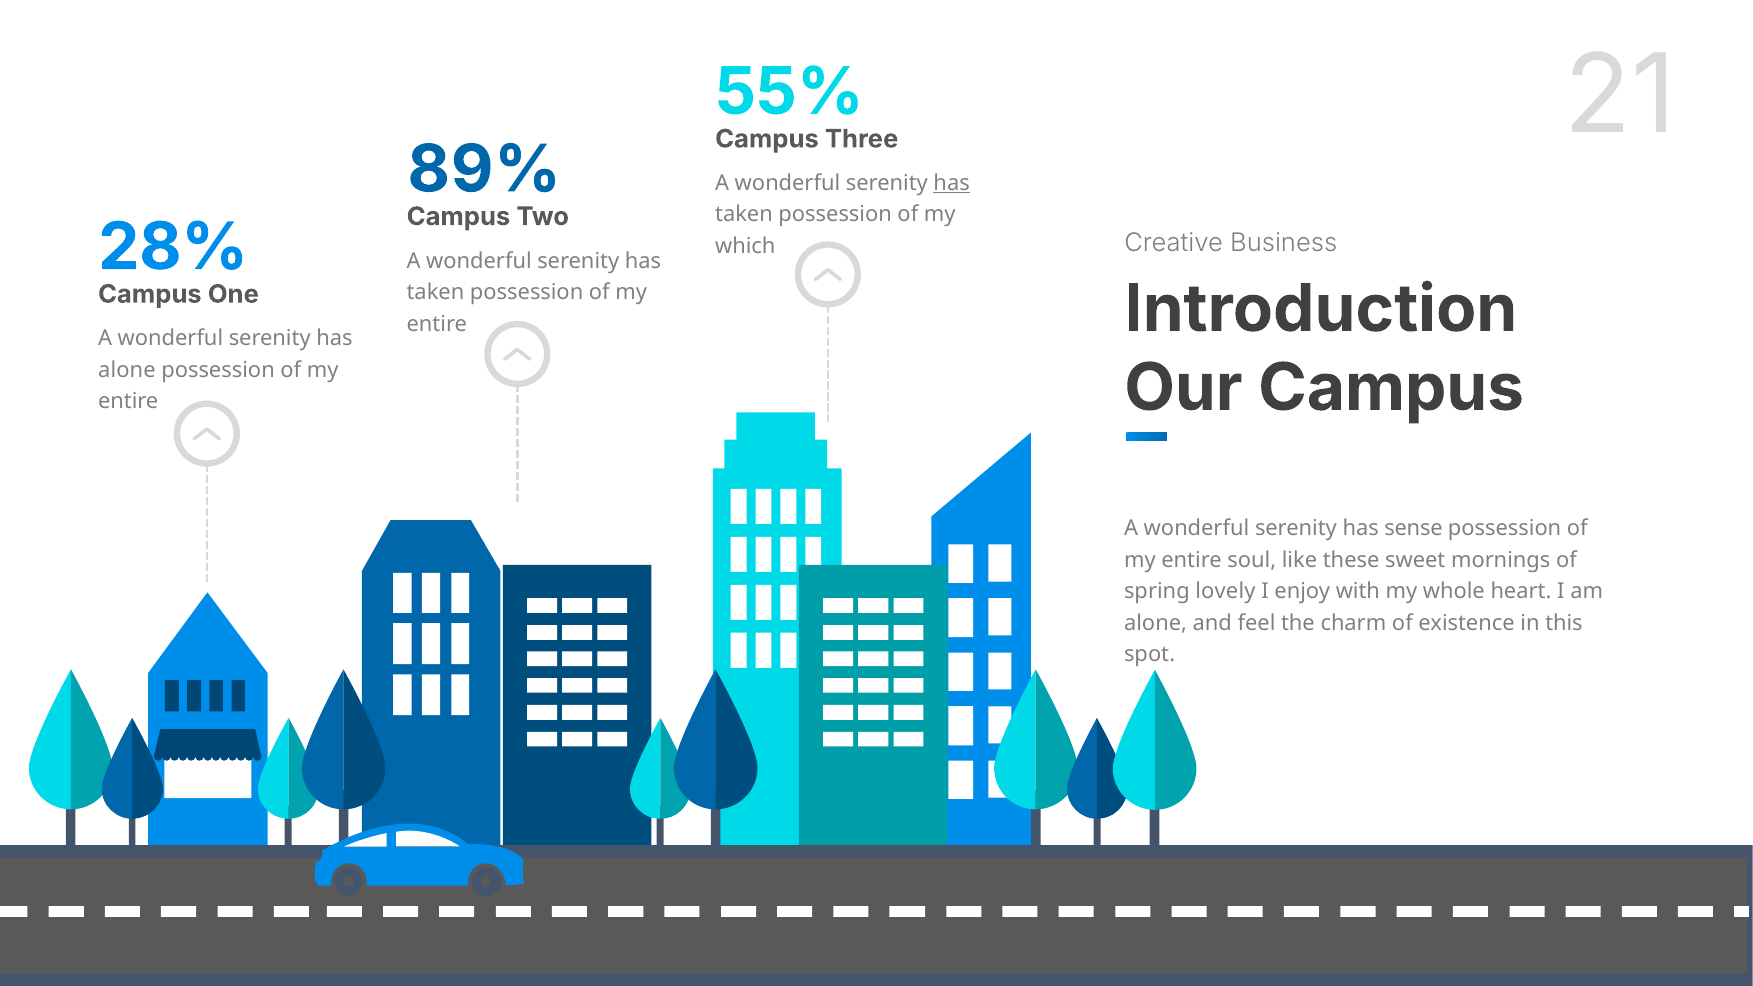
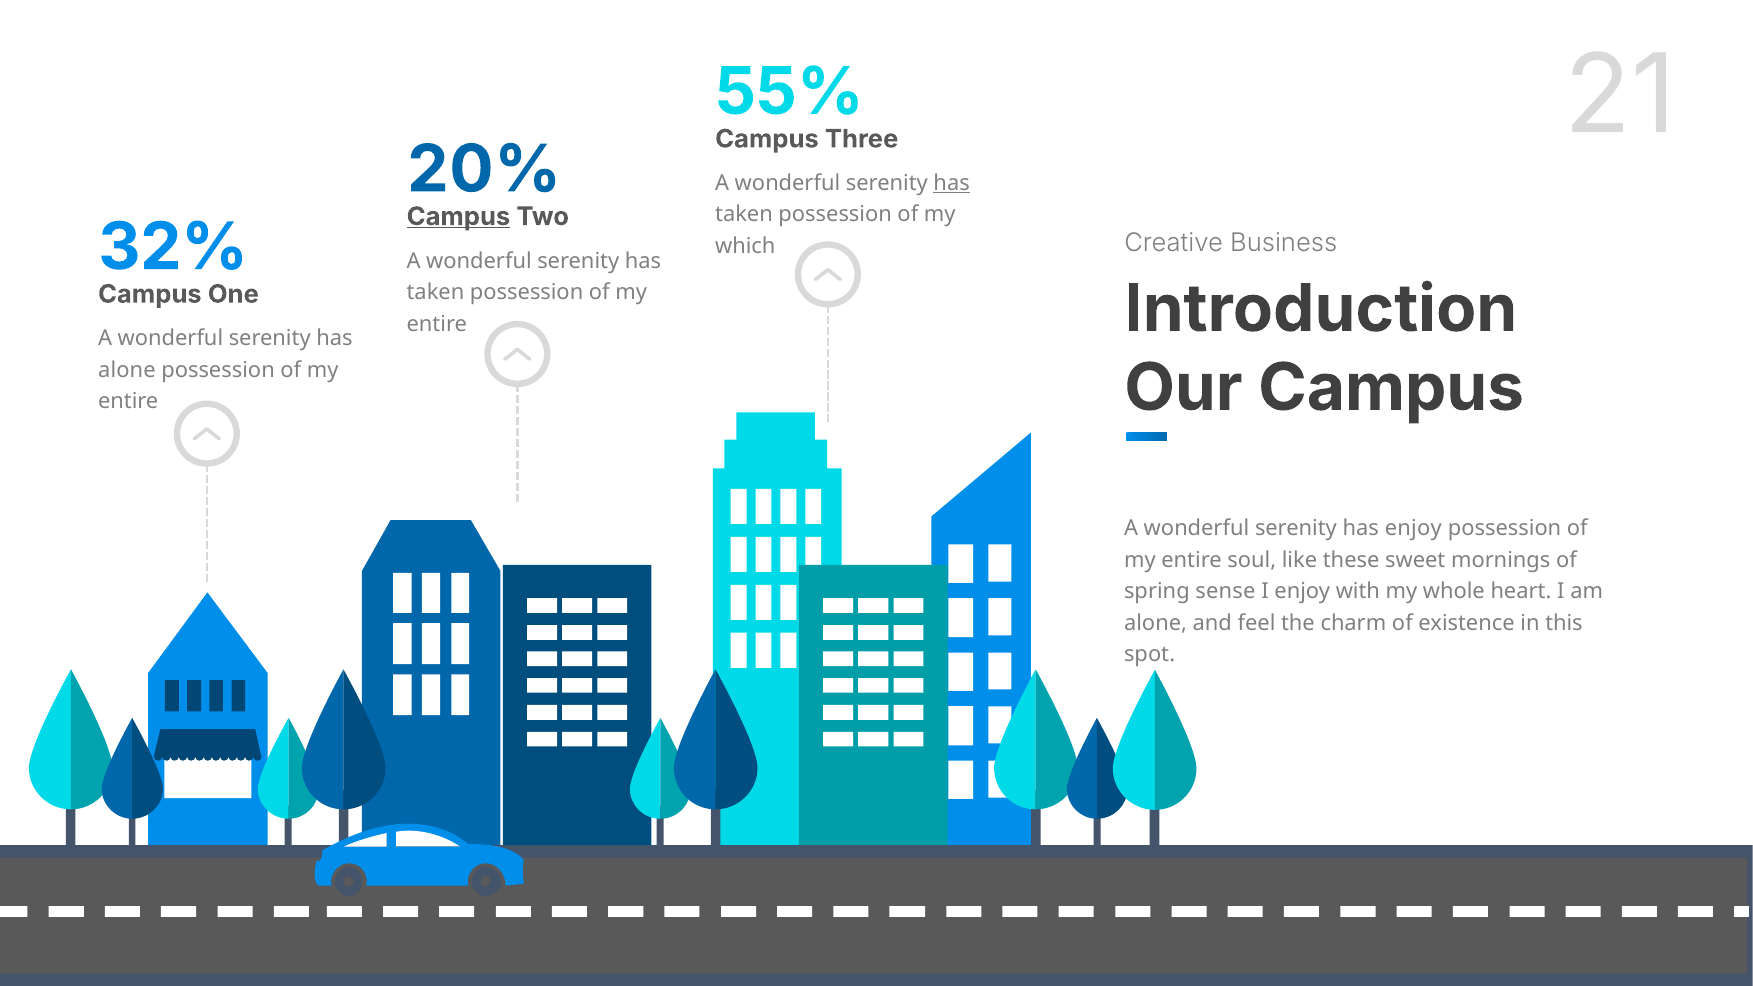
89%: 89% -> 20% (484, 170)
Campus underline: none -> present (458, 217)
28%: 28% -> 32% (173, 247)
has sense: sense -> enjoy (1413, 528)
lovely: lovely -> sense (1225, 591)
